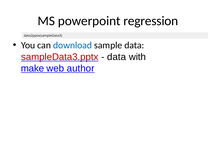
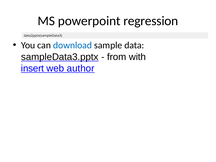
sampleData3.pptx colour: red -> black (60, 57)
data: data -> from (117, 57)
make: make -> insert (32, 68)
